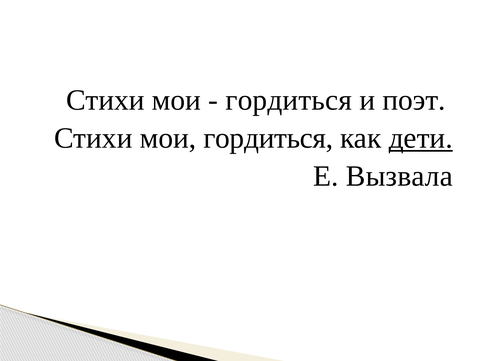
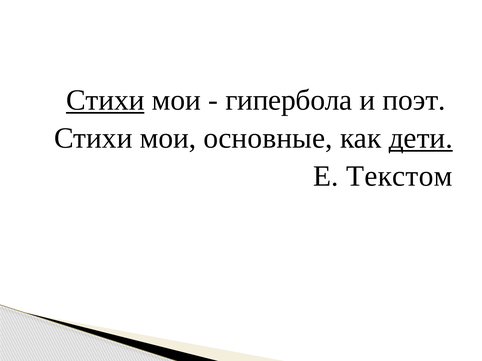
Стихи underline: none -> present (105, 100)
гордиться: гордиться -> гипербола (289, 100)
мои гордиться: гордиться -> основные (268, 138)
Вызвала: Вызвала -> Текстом (399, 176)
